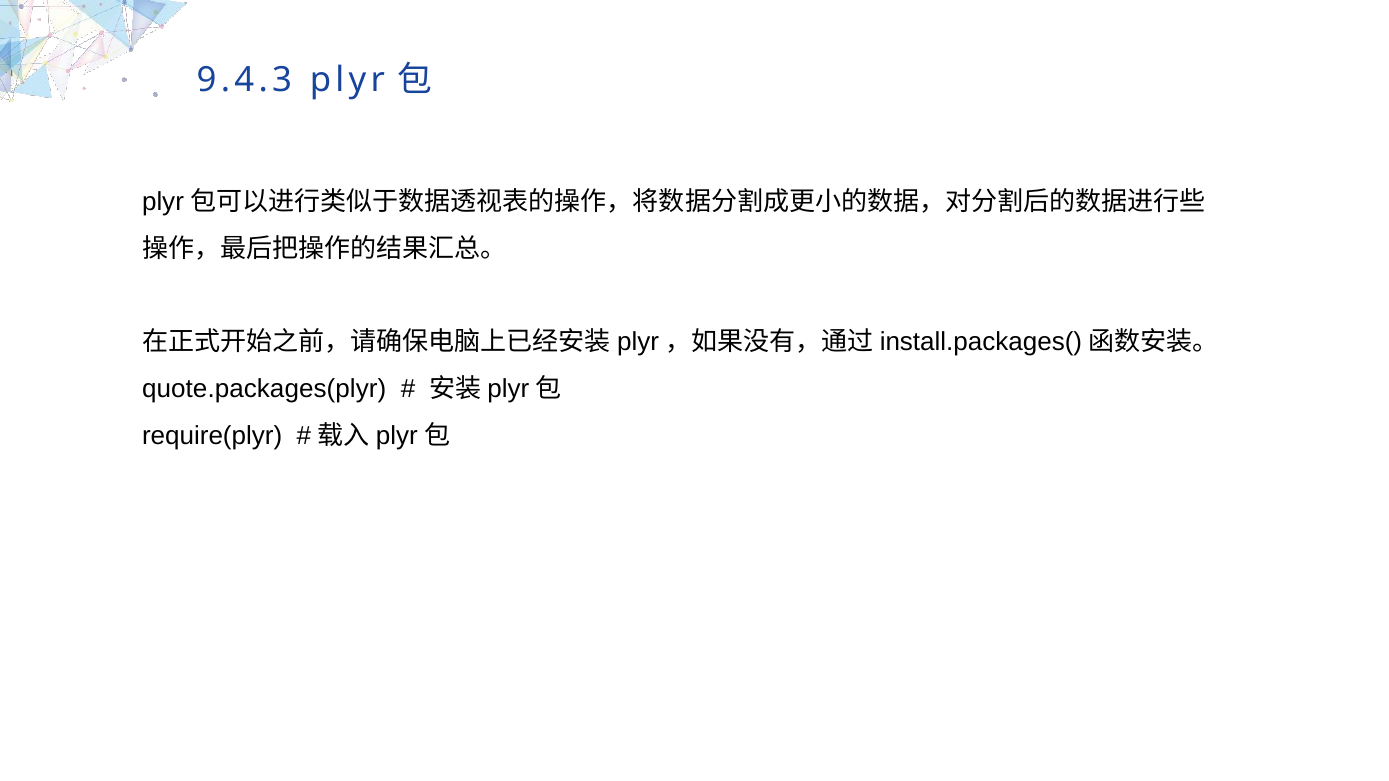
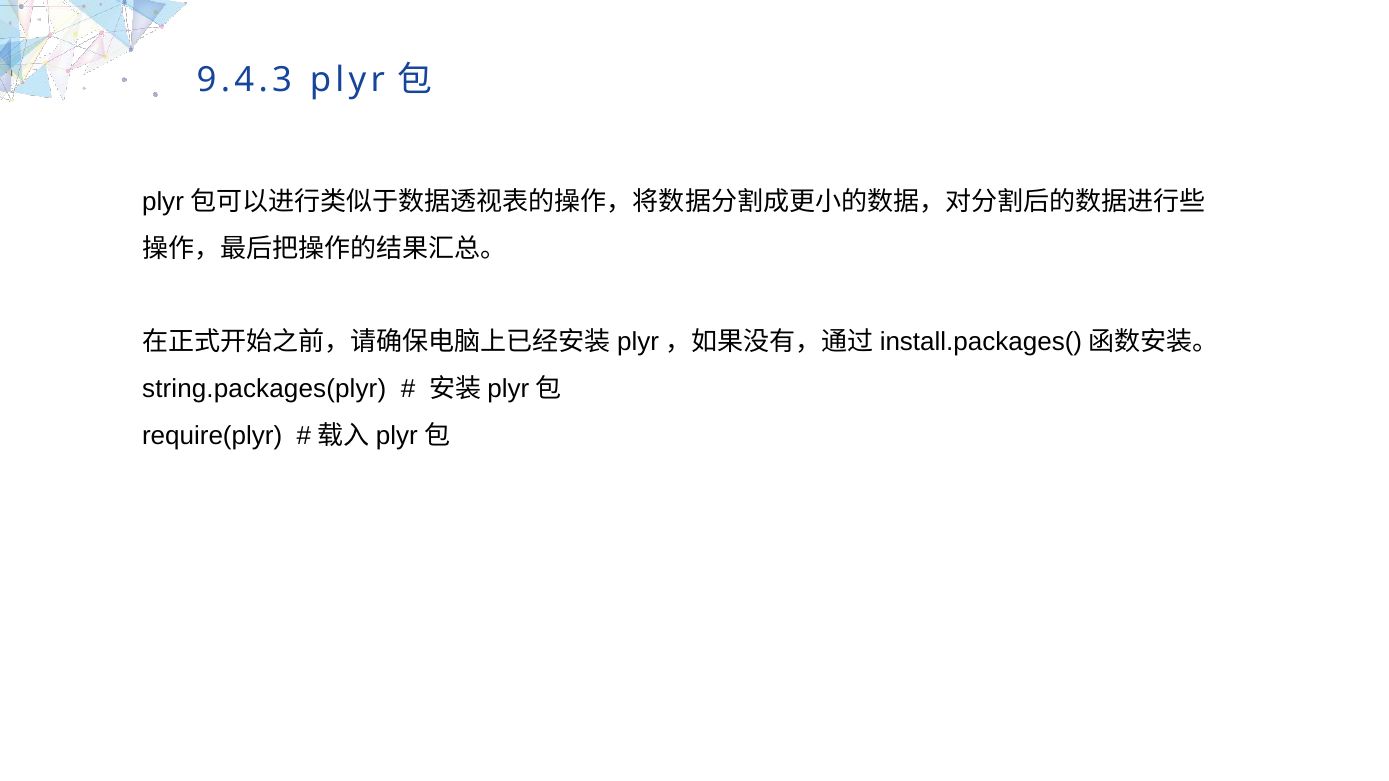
quote.packages(plyr: quote.packages(plyr -> string.packages(plyr (264, 389)
